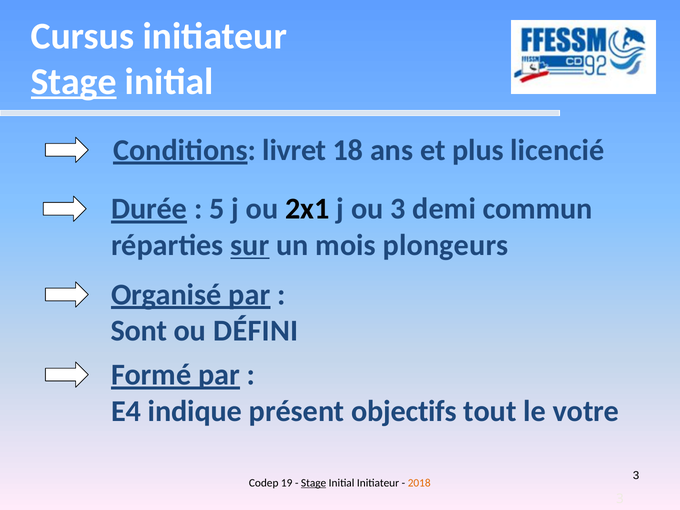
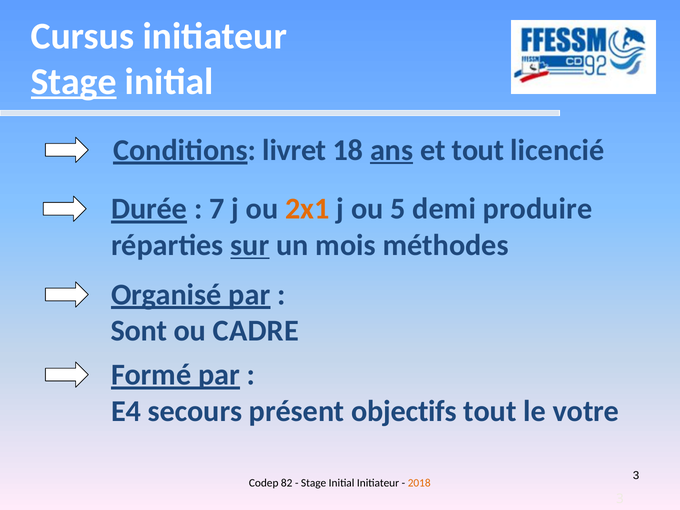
ans underline: none -> present (392, 150)
et plus: plus -> tout (478, 150)
5: 5 -> 7 (217, 209)
2x1 colour: black -> orange (307, 209)
ou 3: 3 -> 5 (398, 209)
commun: commun -> produire (538, 209)
plongeurs: plongeurs -> méthodes (446, 245)
DÉFINI: DÉFINI -> CADRE (256, 331)
indique: indique -> secours (195, 411)
19: 19 -> 82 (287, 483)
Stage underline: present -> none (314, 483)
